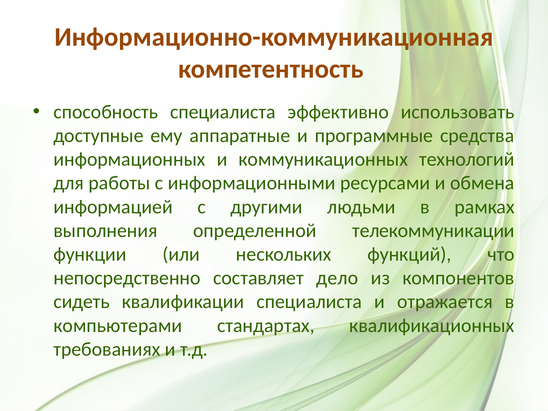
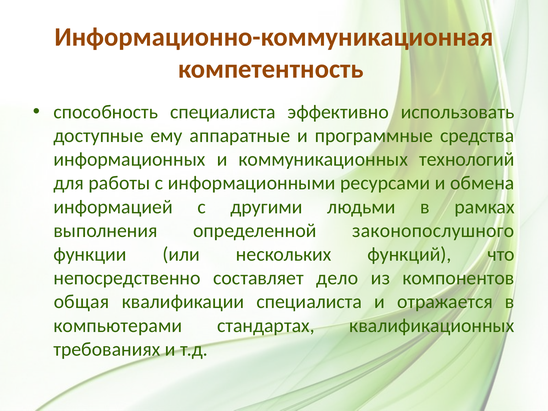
телекоммуникации: телекоммуникации -> законопослушного (433, 231)
сидеть: сидеть -> общая (81, 302)
